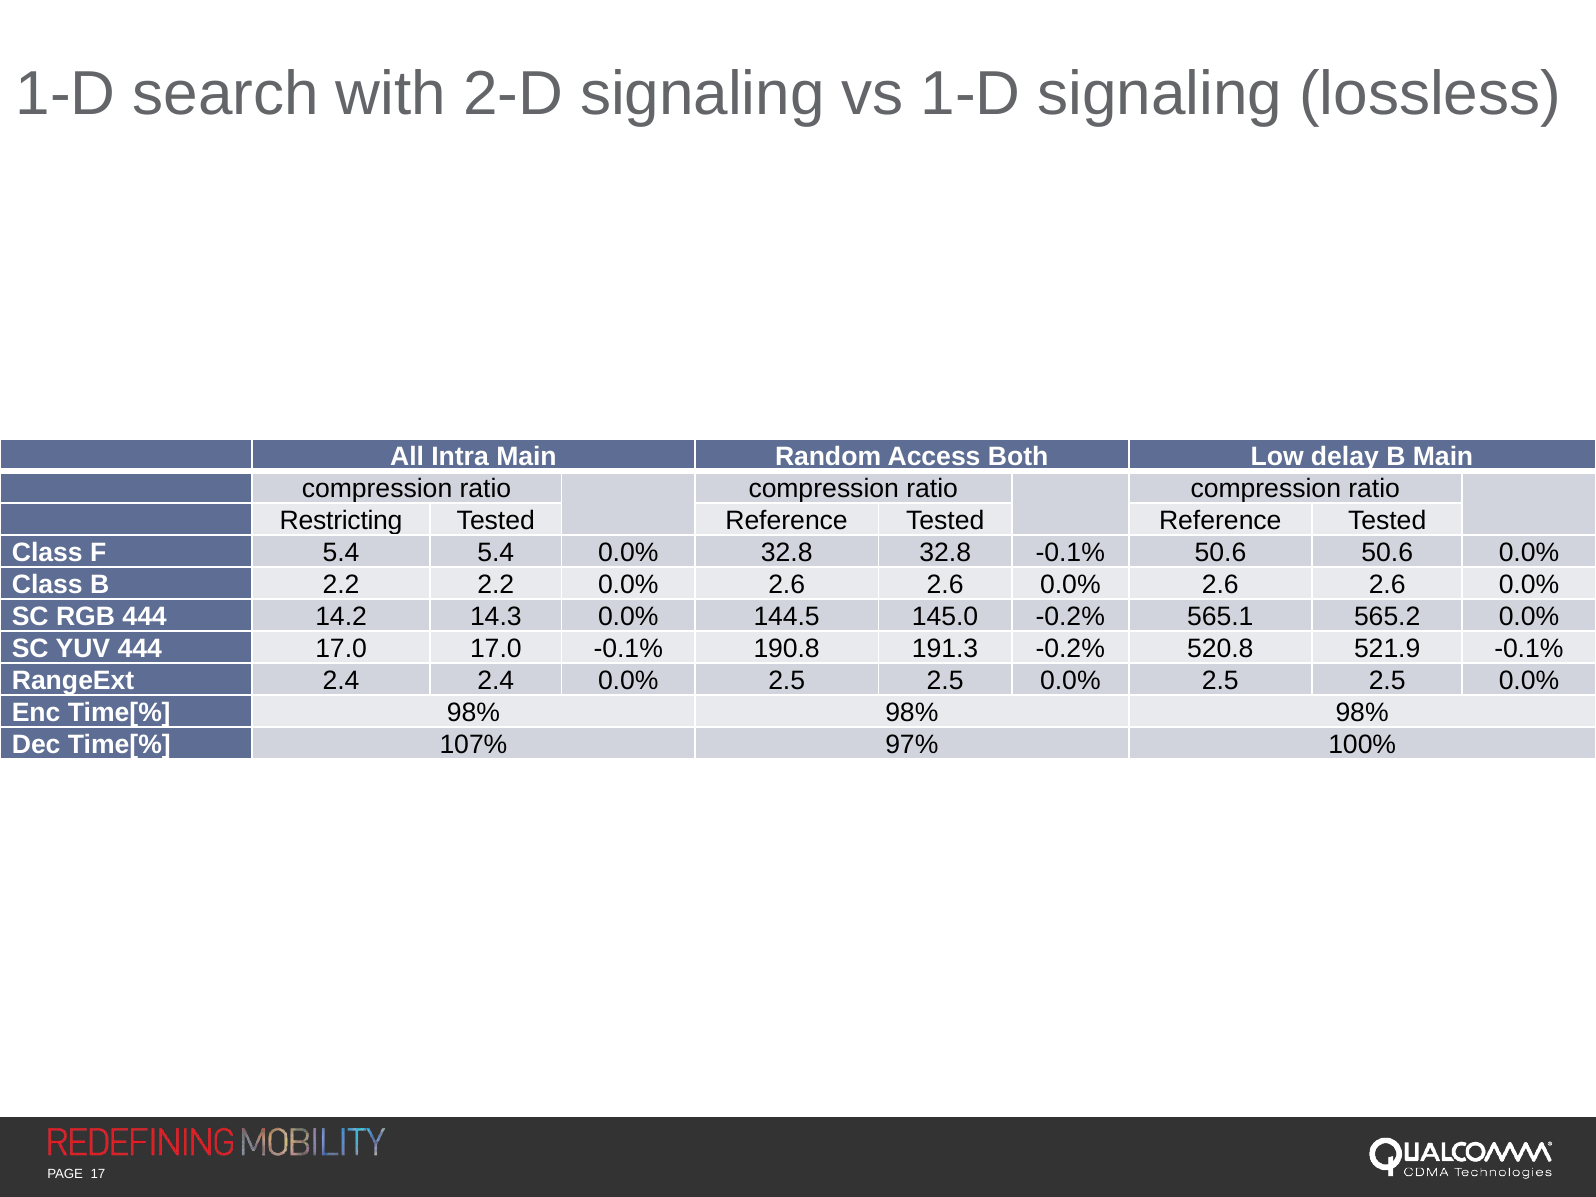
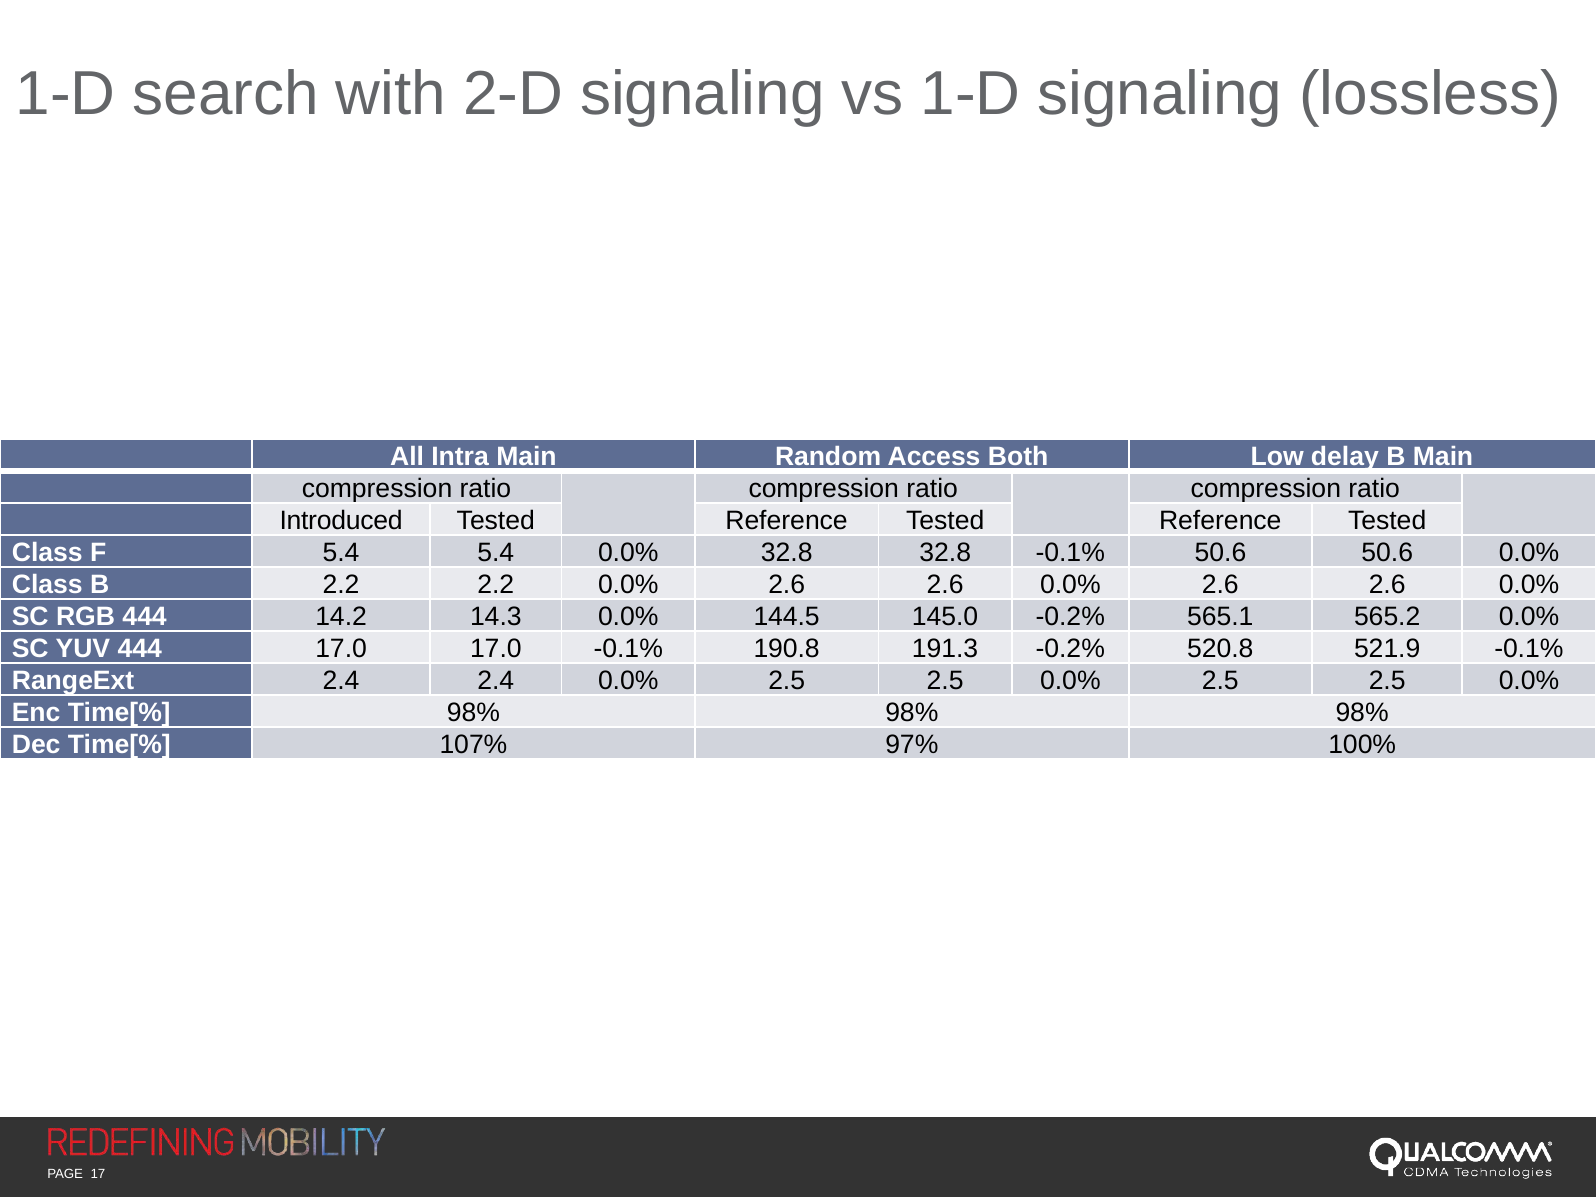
Restricting: Restricting -> Introduced (341, 520)
